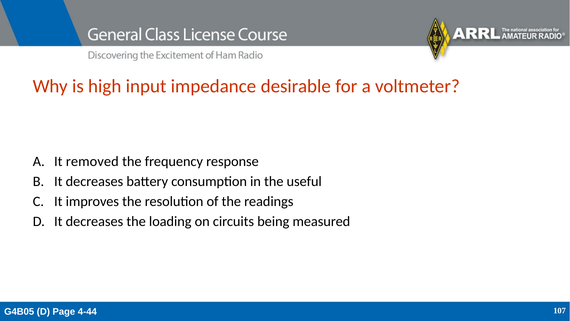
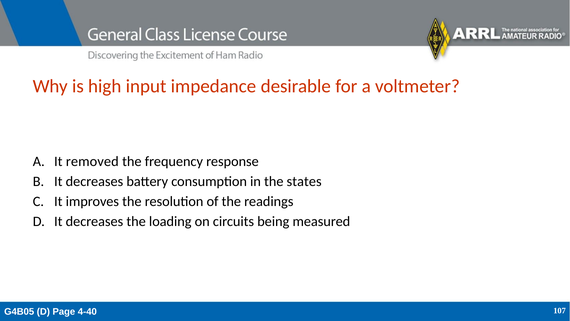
useful: useful -> states (304, 181)
4-44: 4-44 -> 4-40 (87, 311)
